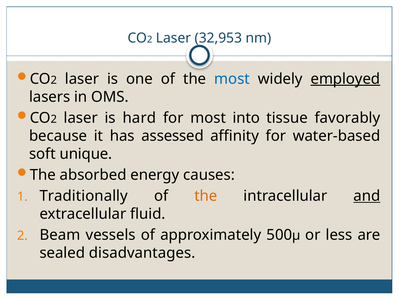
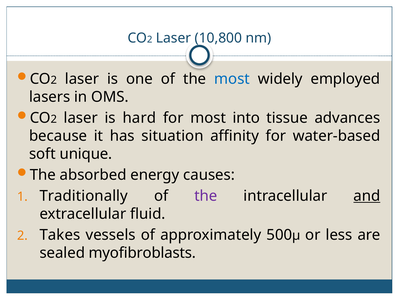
32,953: 32,953 -> 10,800 (218, 38)
employed underline: present -> none (345, 79)
favorably: favorably -> advances (347, 118)
assessed: assessed -> situation (172, 136)
the colour: orange -> purple (206, 195)
Beam: Beam -> Takes (60, 234)
disadvantages: disadvantages -> myofibroblasts (142, 252)
